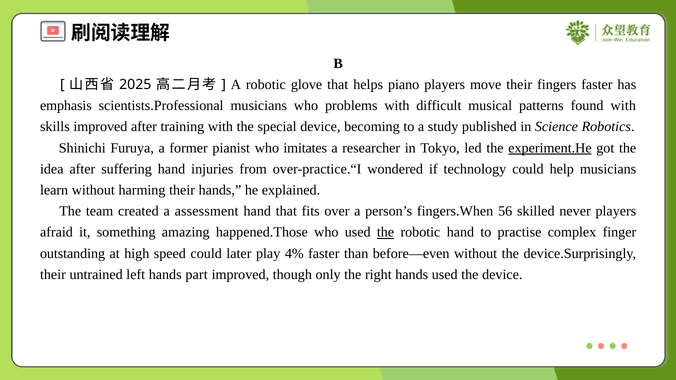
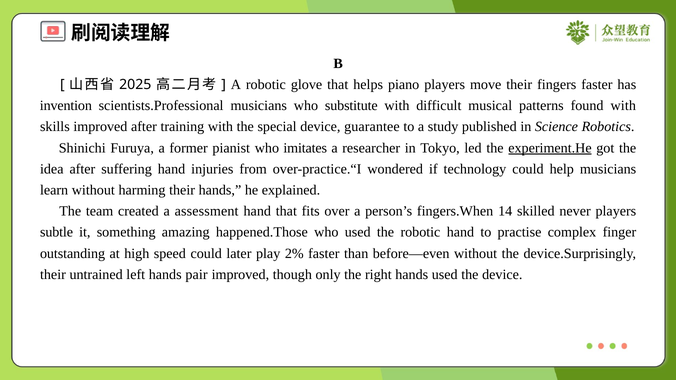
emphasis: emphasis -> invention (66, 106)
problems: problems -> substitute (351, 106)
becoming: becoming -> guarantee (372, 127)
56: 56 -> 14 (505, 211)
afraid: afraid -> subtle (57, 232)
the underline: present -> none (386, 232)
4%: 4% -> 2% (294, 254)
part: part -> pair (197, 275)
